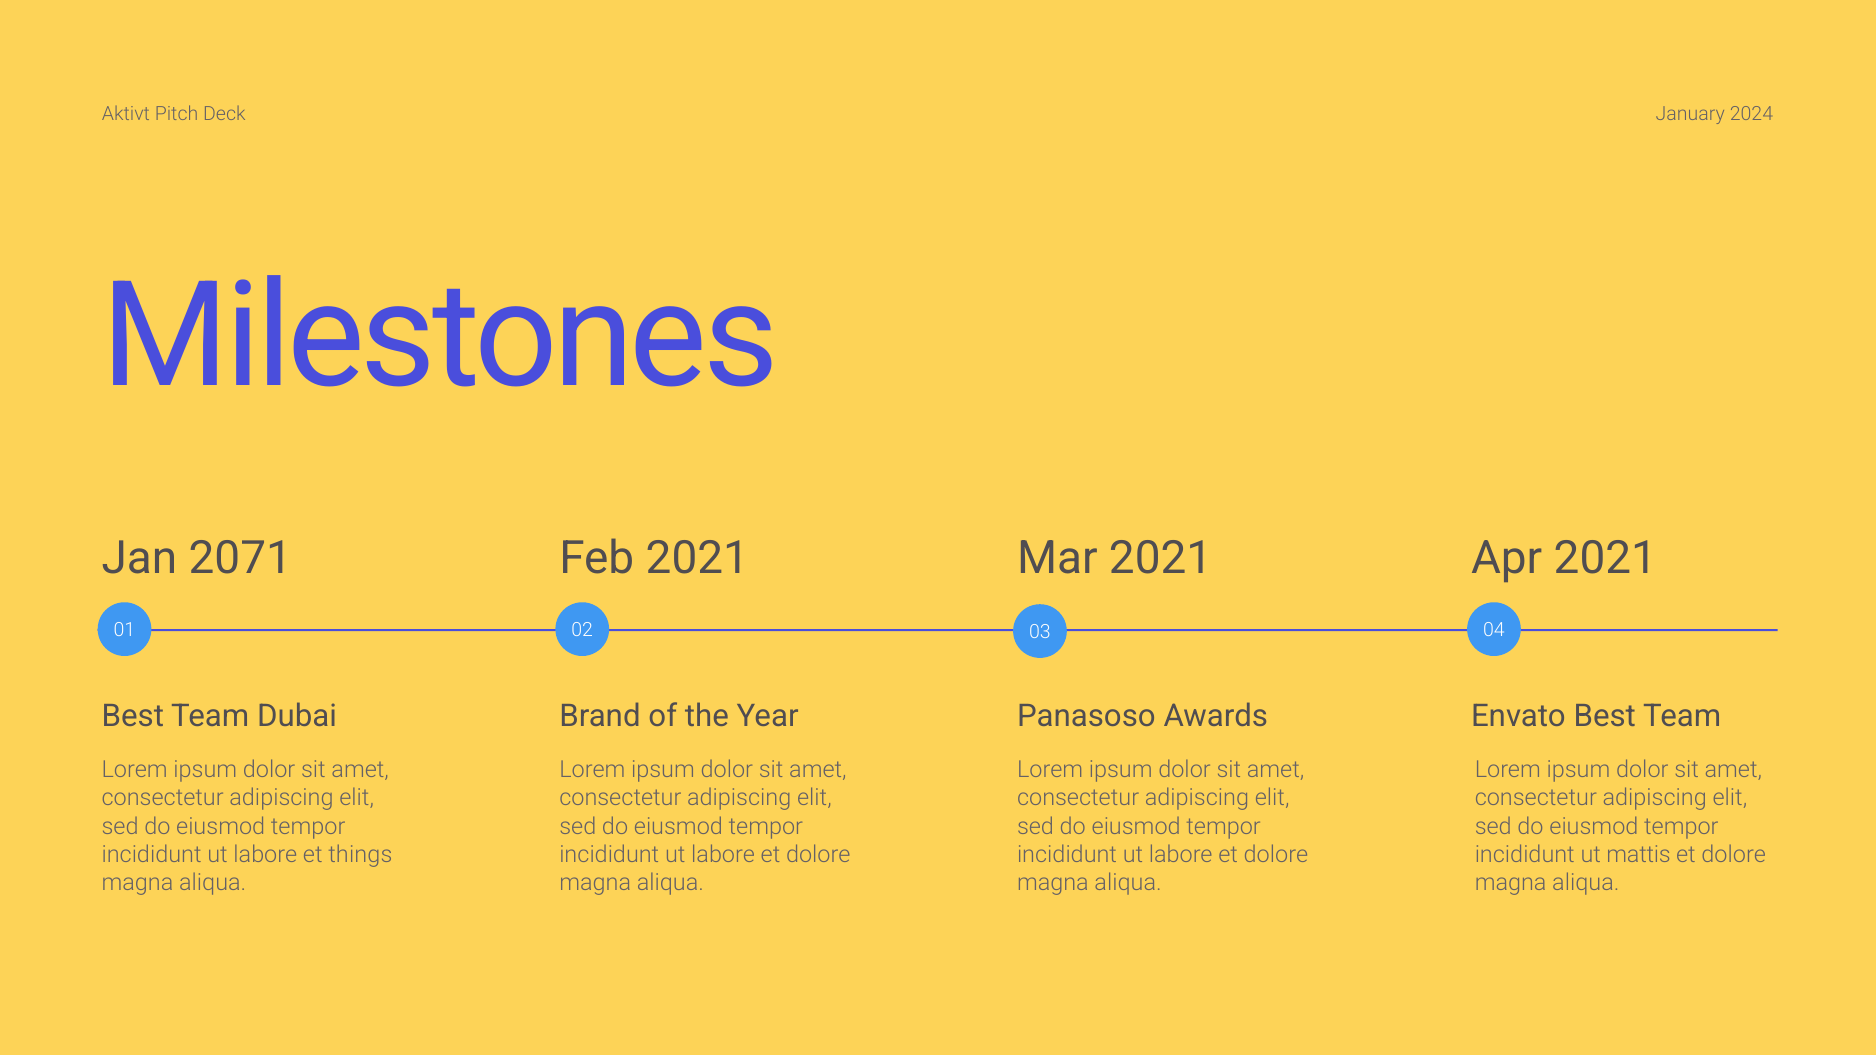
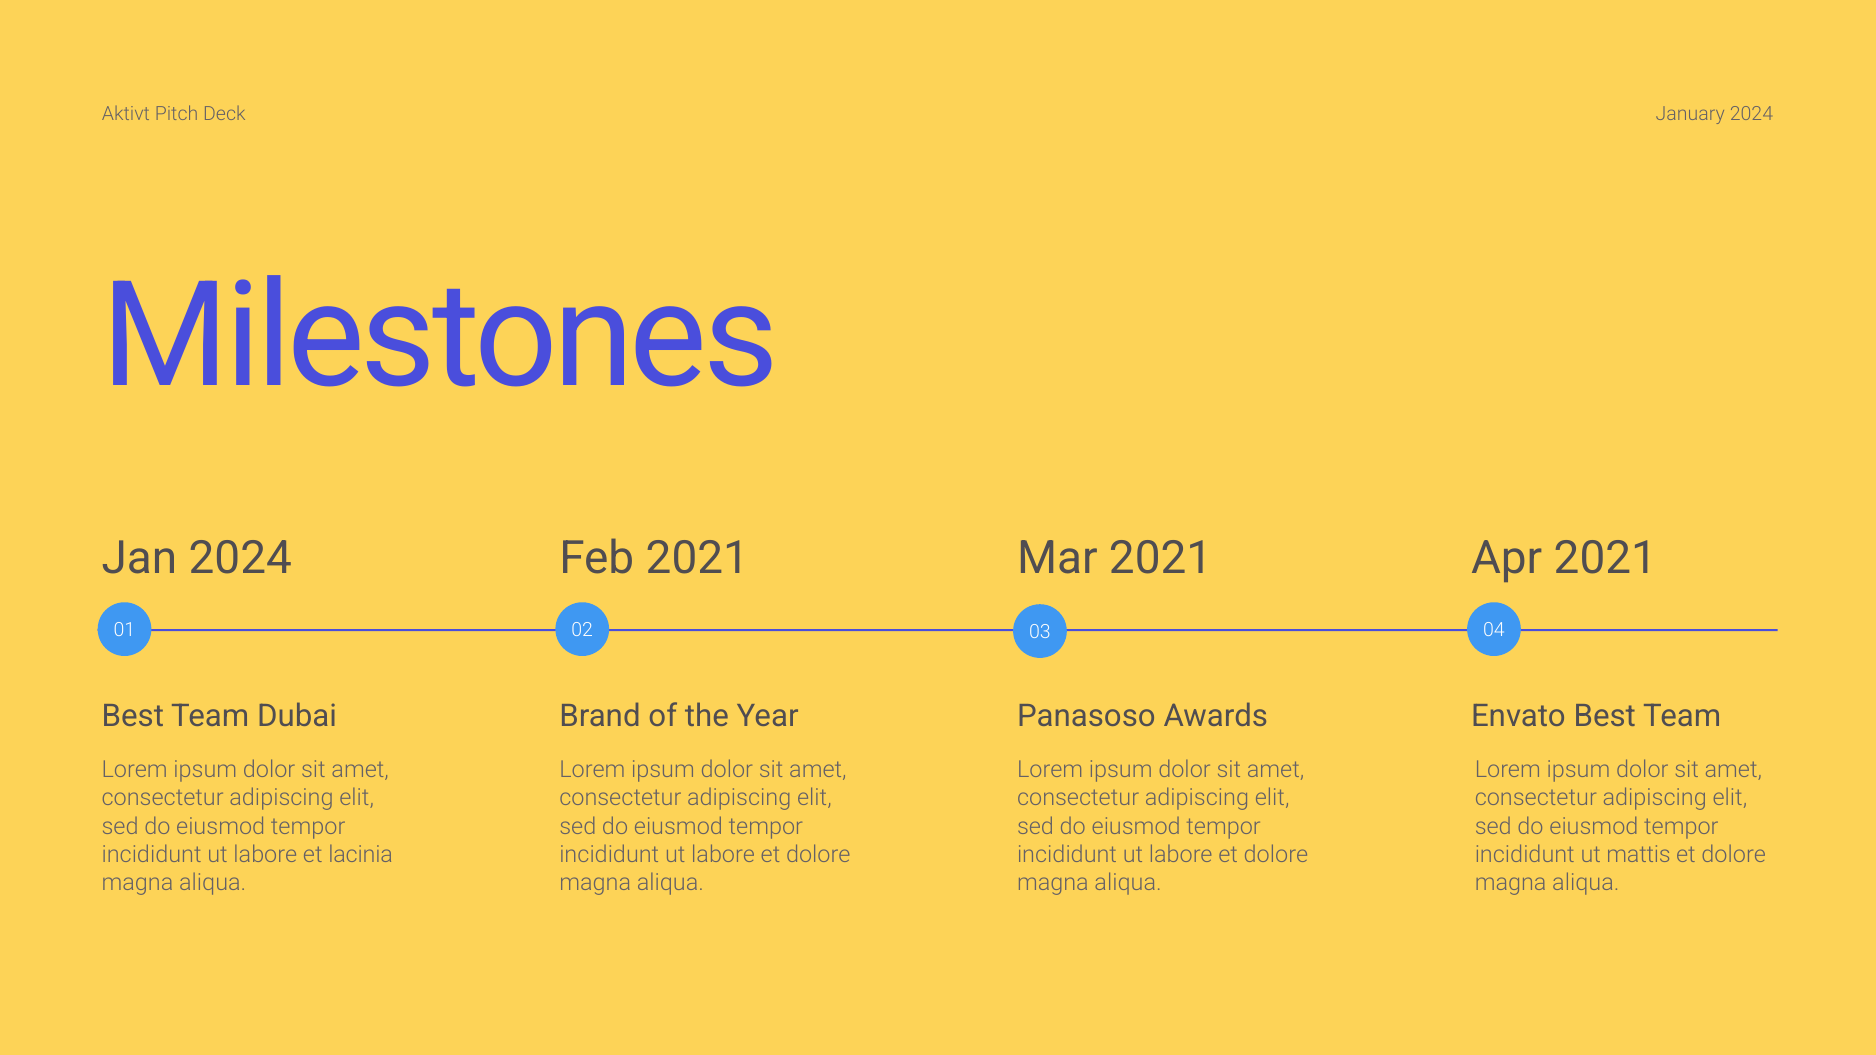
Jan 2071: 2071 -> 2024 (240, 559)
things: things -> lacinia (361, 855)
